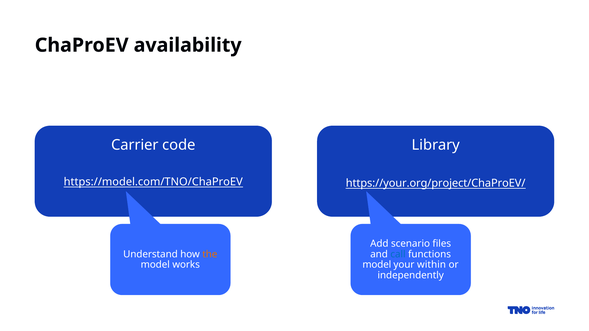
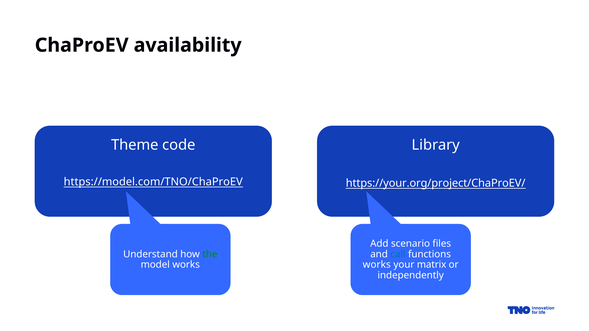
Carrier: Carrier -> Theme (135, 145)
the colour: orange -> green (210, 254)
model: model -> works (377, 265)
within: within -> matrix (432, 265)
